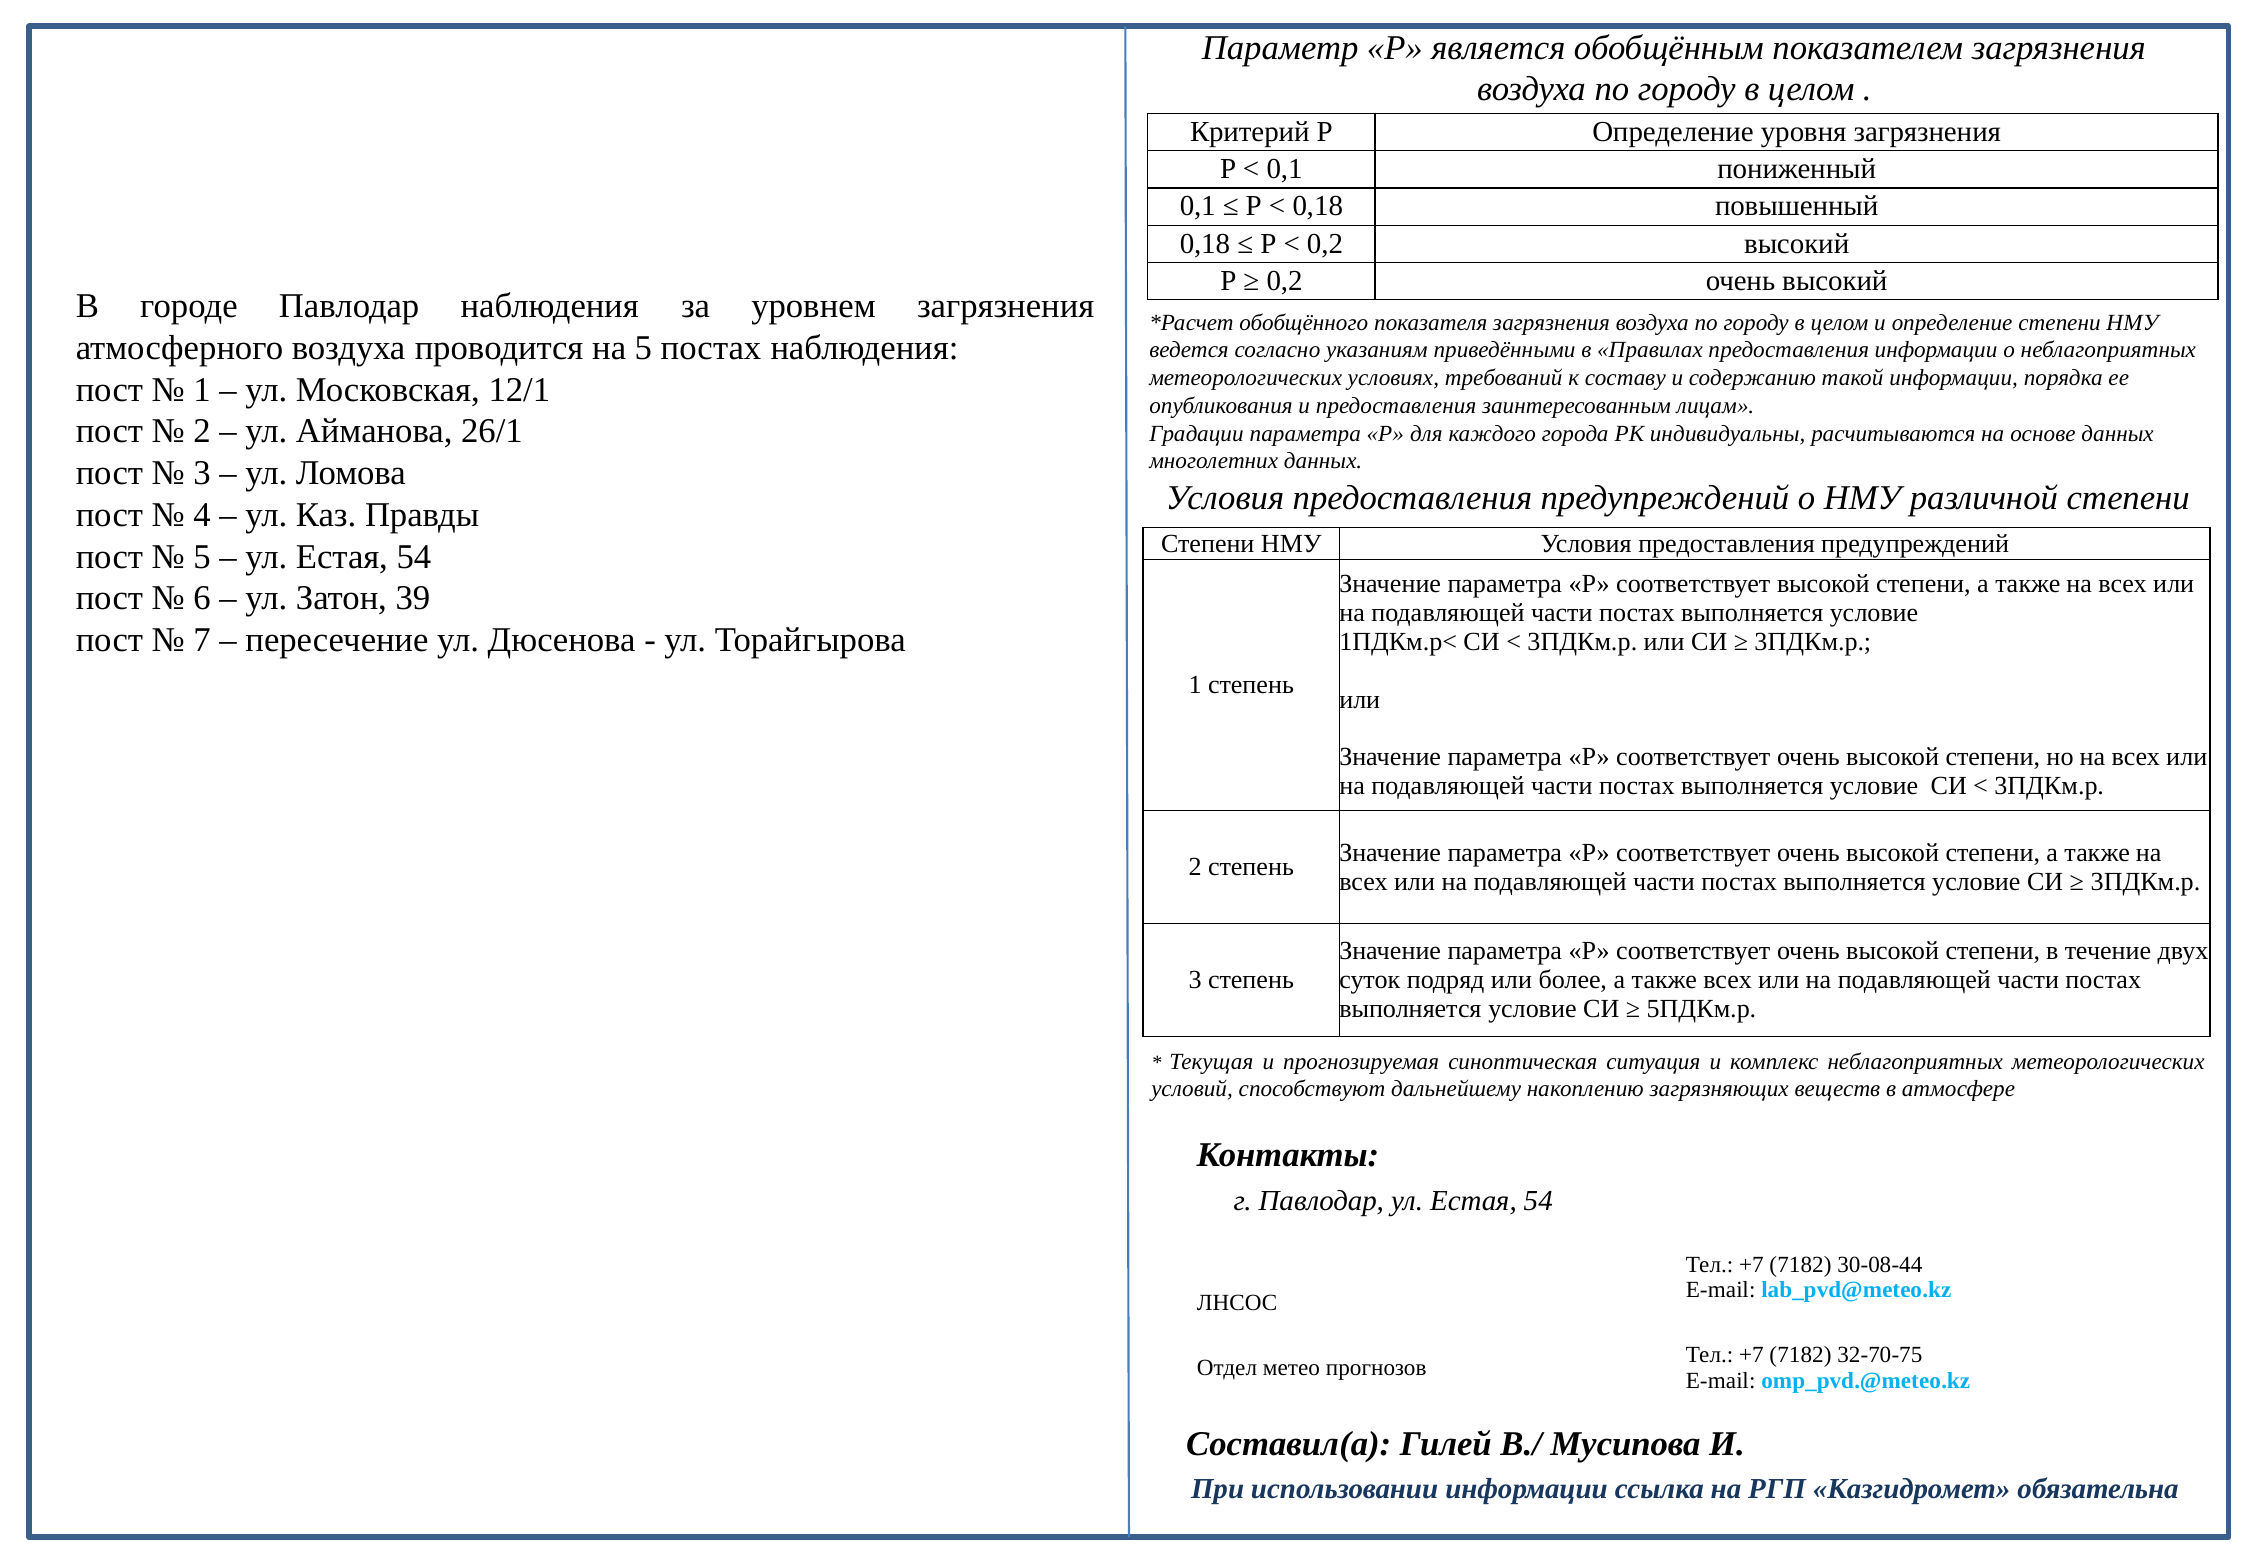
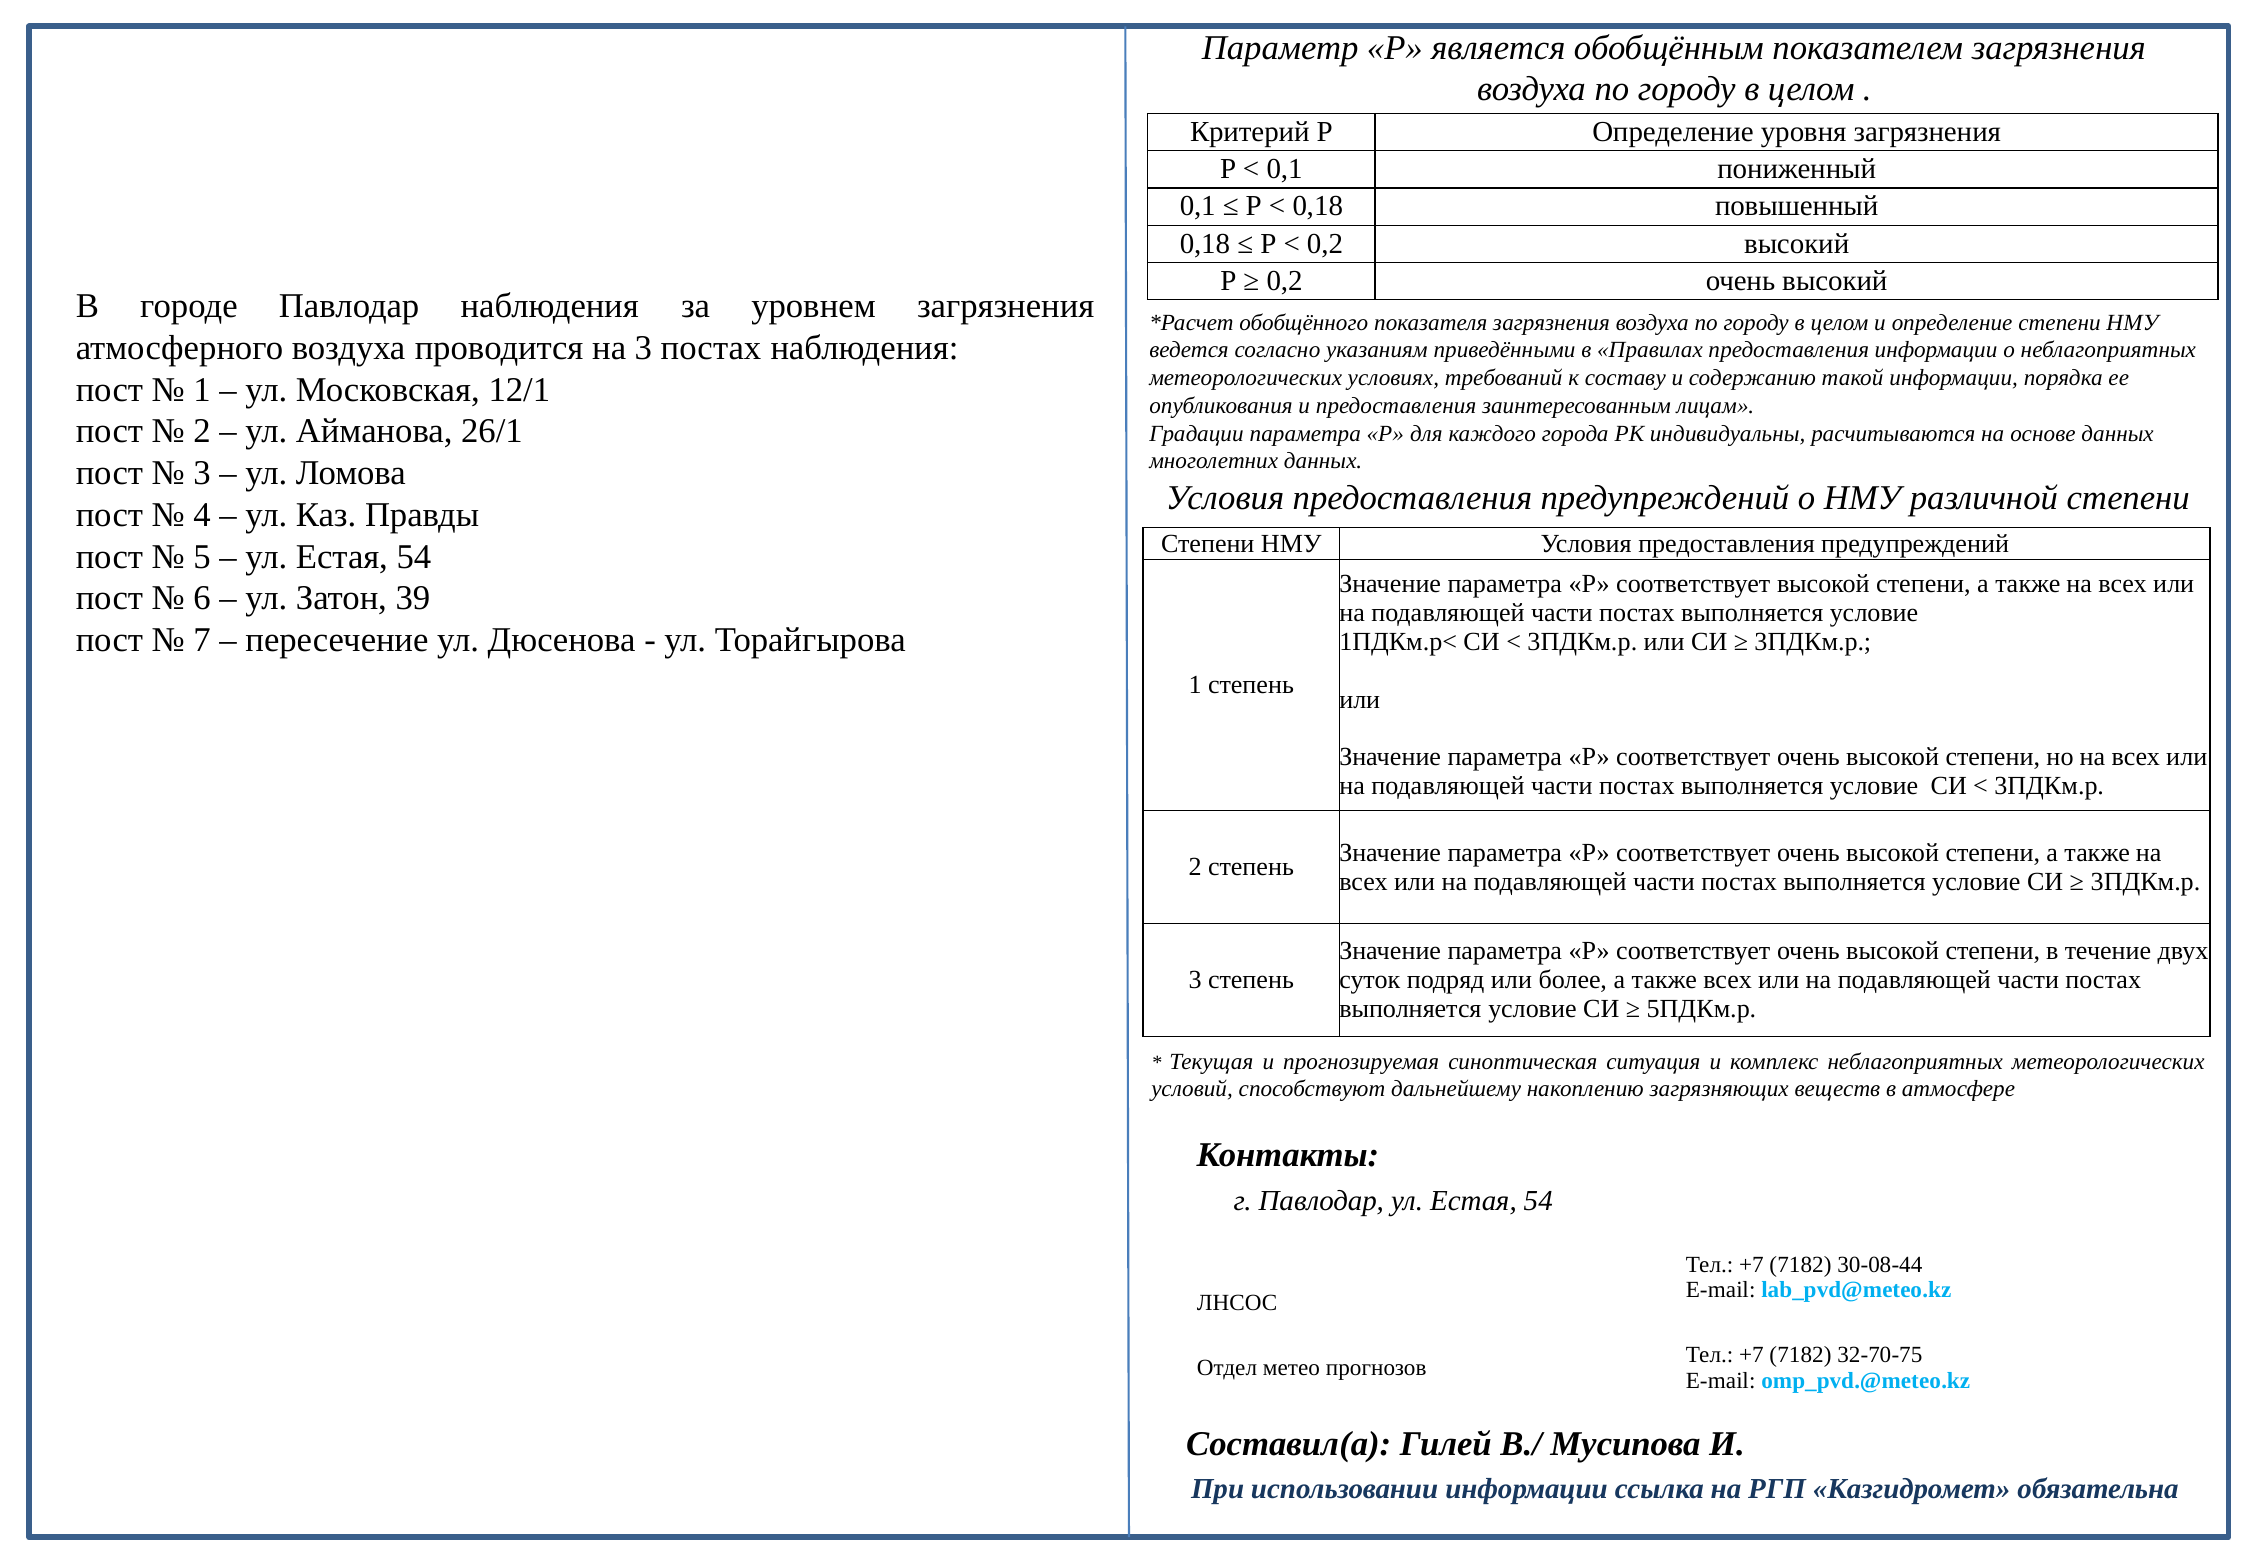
на 5: 5 -> 3 (643, 348)
